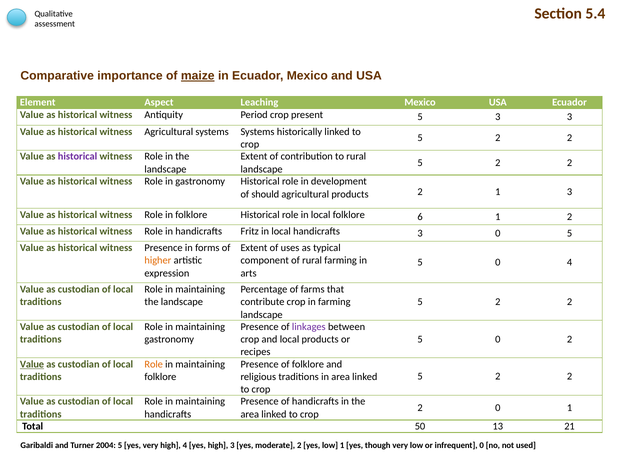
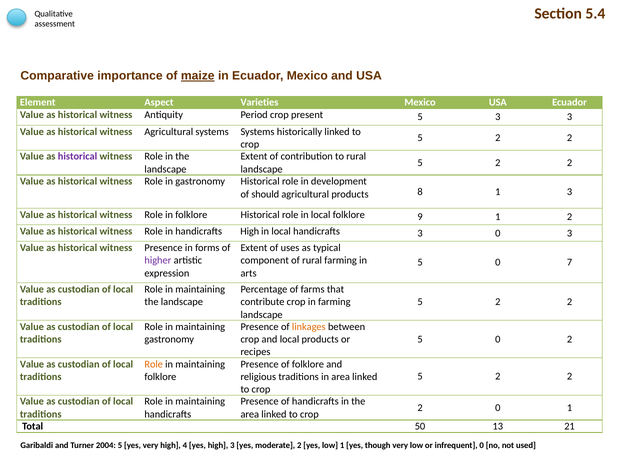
Leaching: Leaching -> Varieties (259, 103)
products 2: 2 -> 8 (420, 192)
6: 6 -> 9 (420, 217)
handicrafts Fritz: Fritz -> High (250, 231)
0 5: 5 -> 3 (570, 233)
higher colour: orange -> purple (158, 261)
0 4: 4 -> 7 (570, 262)
linkages colour: purple -> orange (309, 327)
Value underline: present -> none (32, 364)
